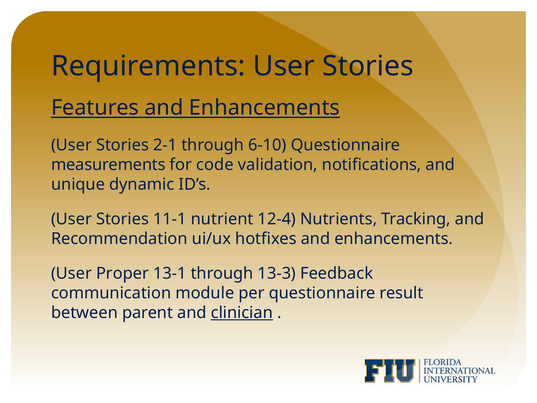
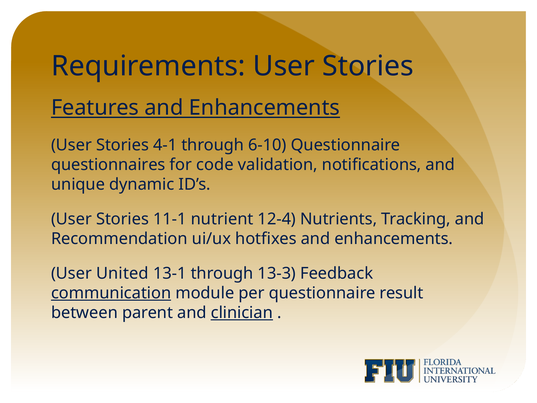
2-1: 2-1 -> 4-1 (165, 145)
measurements: measurements -> questionnaires (108, 165)
Proper: Proper -> United (122, 273)
communication underline: none -> present (111, 293)
